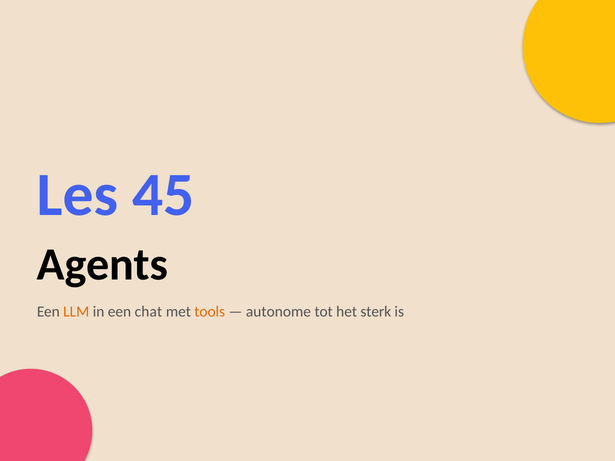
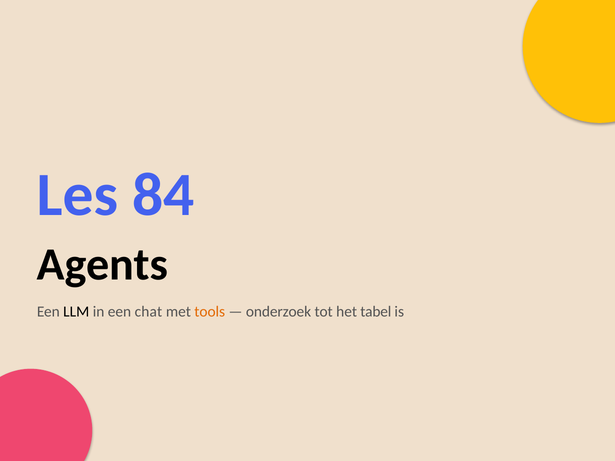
45: 45 -> 84 (163, 195)
LLM colour: orange -> black (76, 312)
autonome: autonome -> onderzoek (279, 312)
sterk: sterk -> tabel (376, 312)
